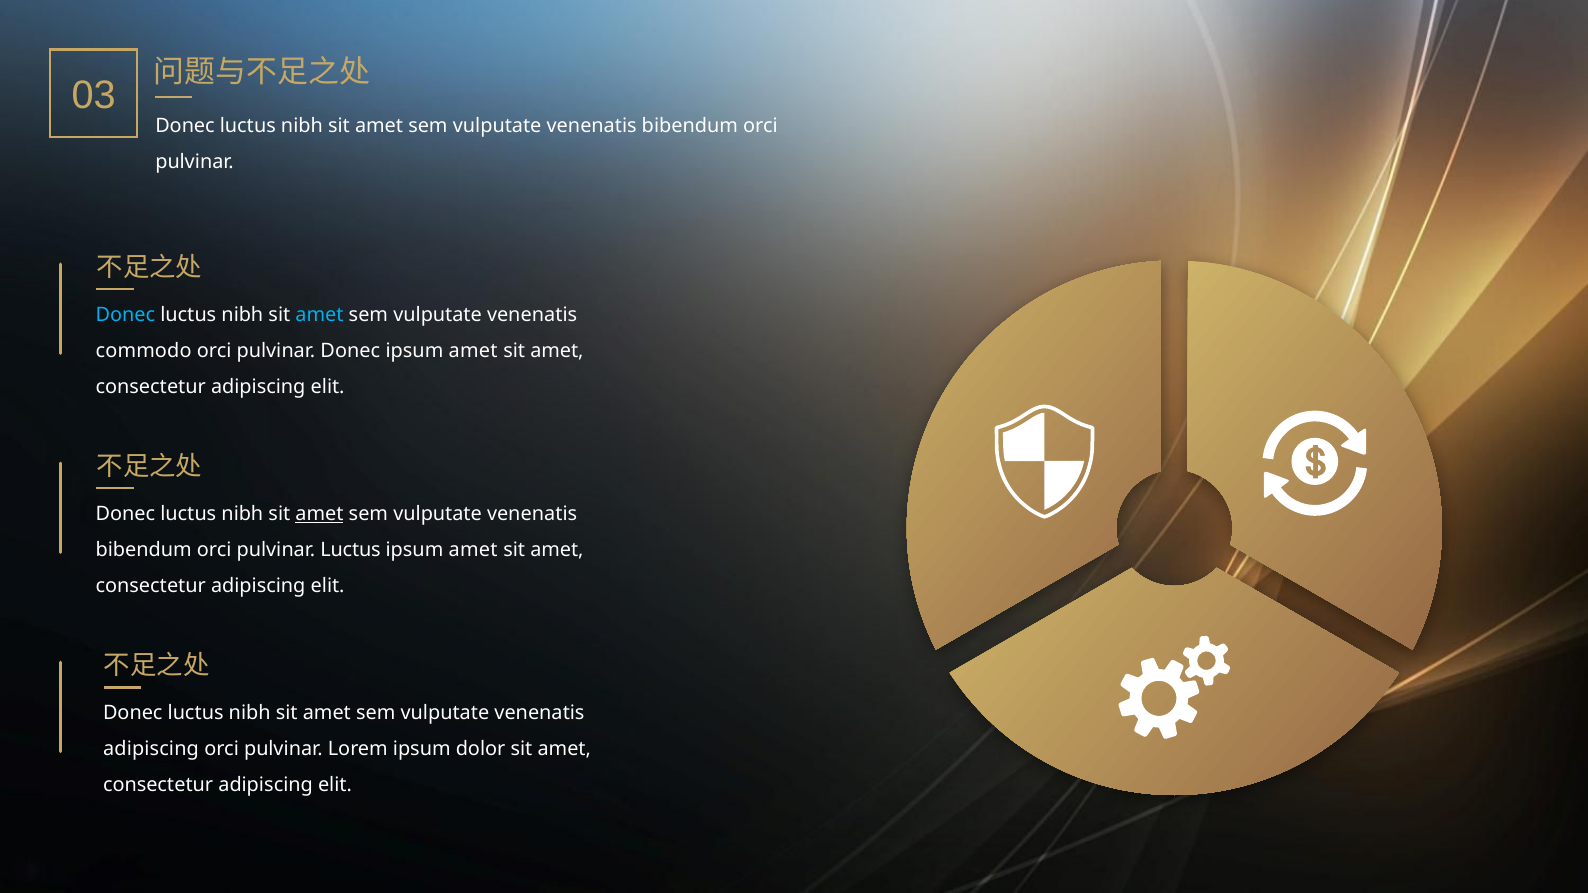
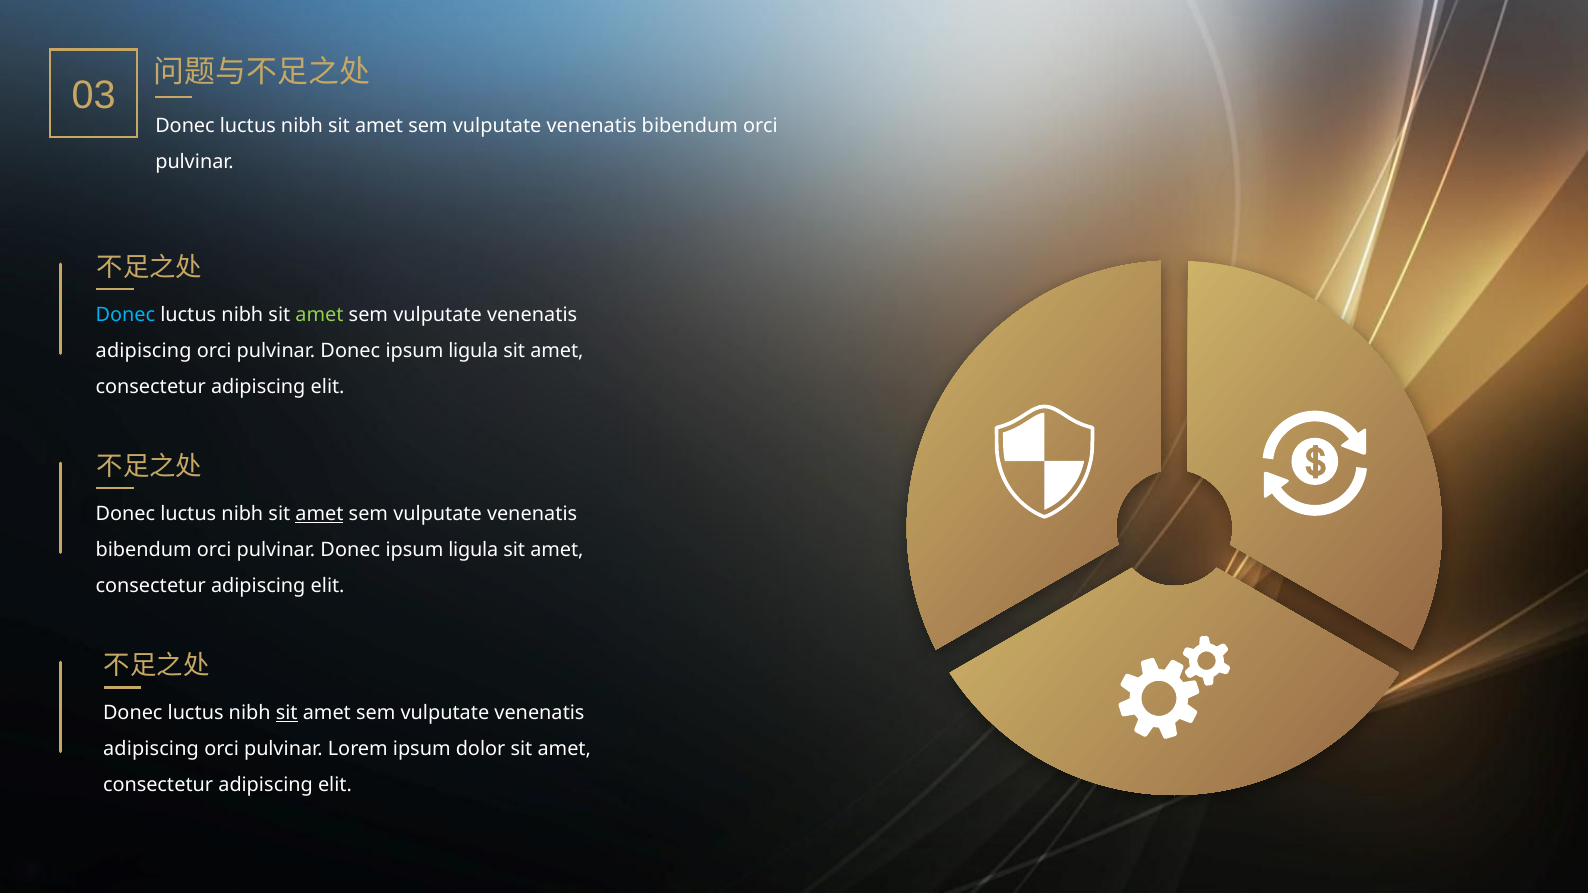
amet colour: light blue -> light green (319, 315)
commodo: commodo -> adipiscing (144, 351)
amet: amet -> ligula (473, 351)
bibendum orci pulvinar Luctus: Luctus -> Donec (350, 550)
amet: amet -> ligula (473, 550)
sit underline: none -> present (287, 713)
